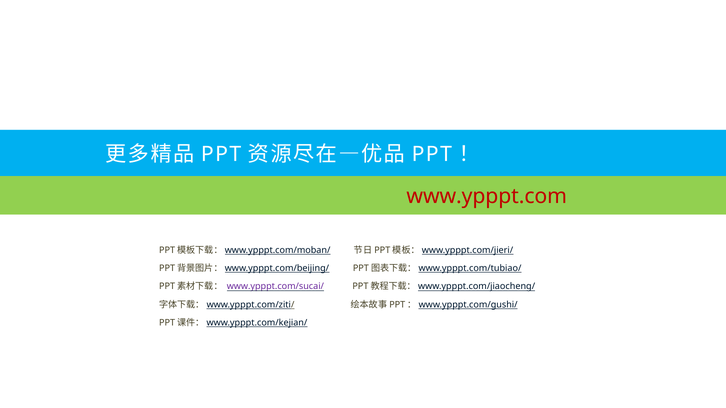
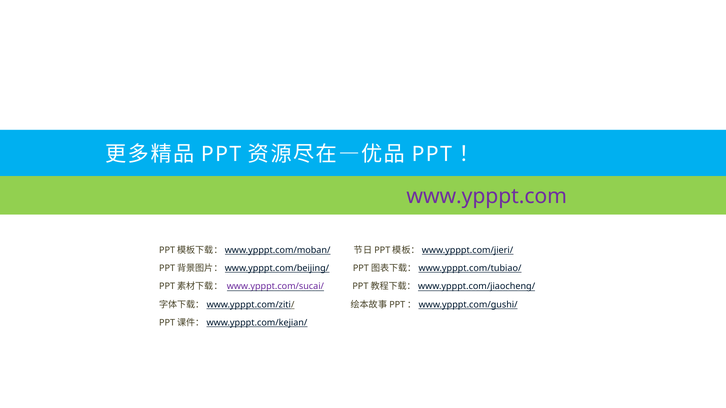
www.ypppt.com colour: red -> purple (487, 197)
